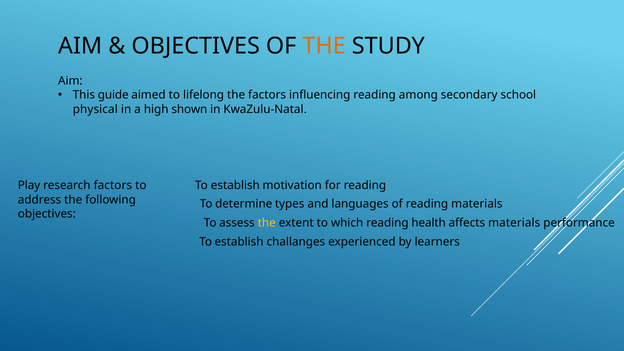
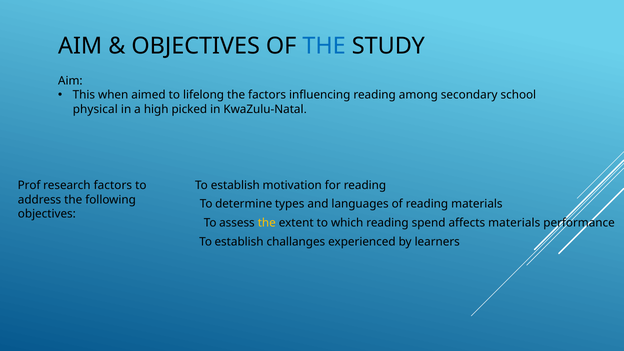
THE colour: orange -> blue (324, 46)
guide: guide -> when (113, 95)
shown: shown -> picked (189, 109)
Play: Play -> Prof (29, 186)
health: health -> spend (429, 223)
